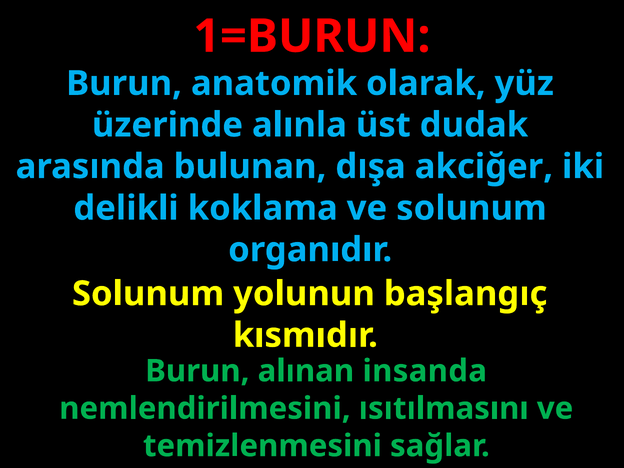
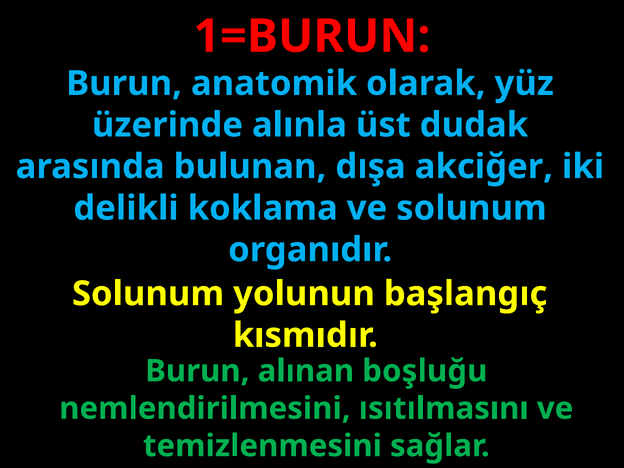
insanda: insanda -> boşluğu (425, 371)
